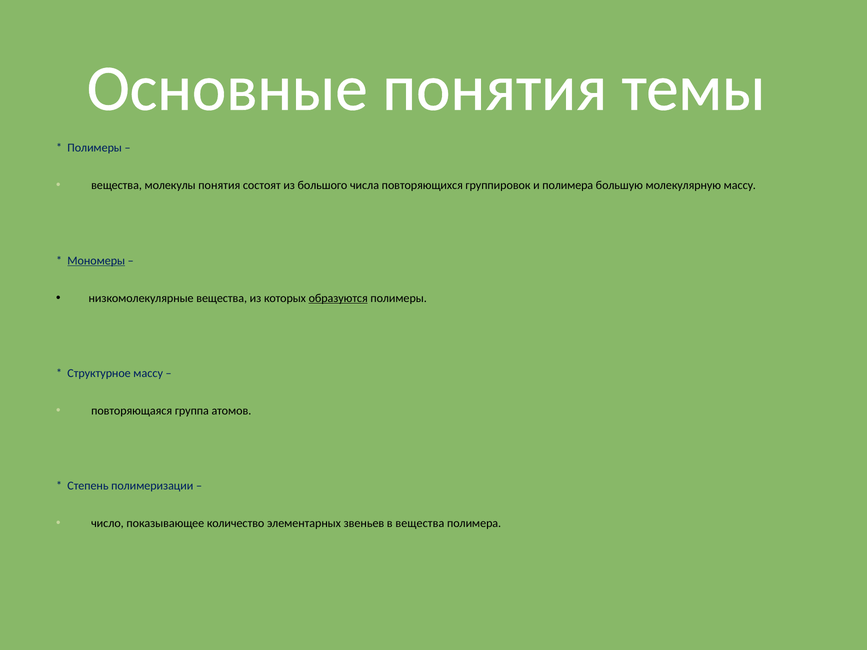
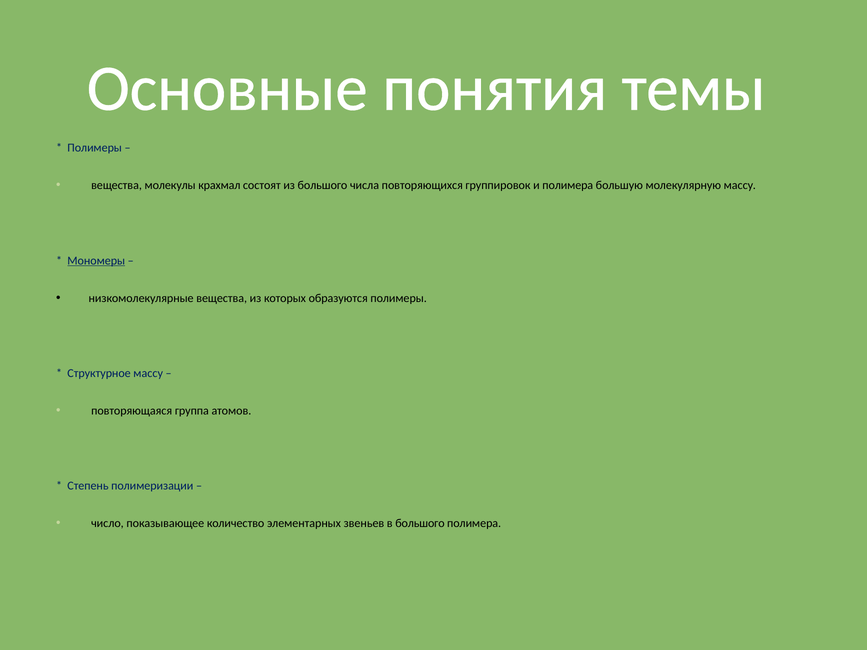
молекулы понятия: понятия -> крахмал (219, 185)
образуются underline: present -> none (338, 298)
в вещества: вещества -> большого (420, 524)
